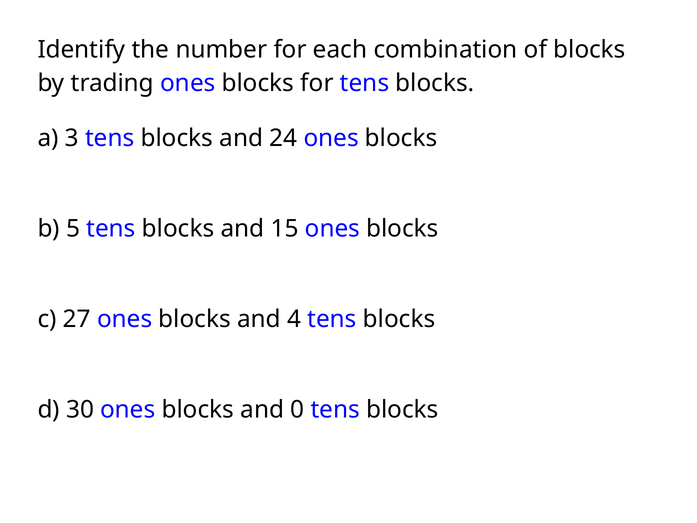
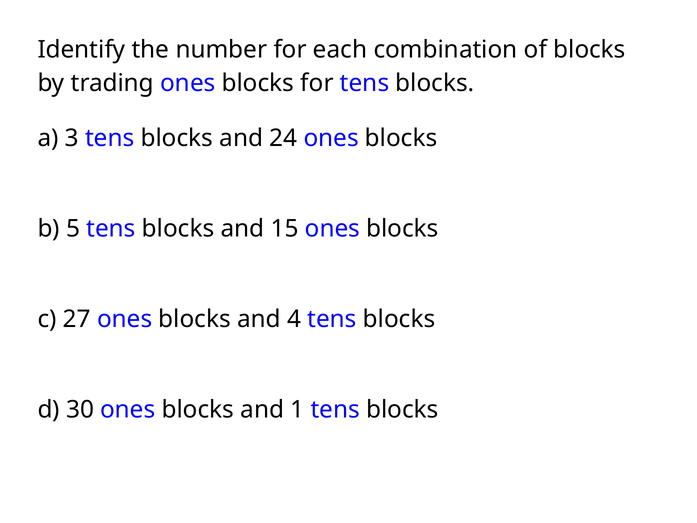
0: 0 -> 1 (297, 410)
